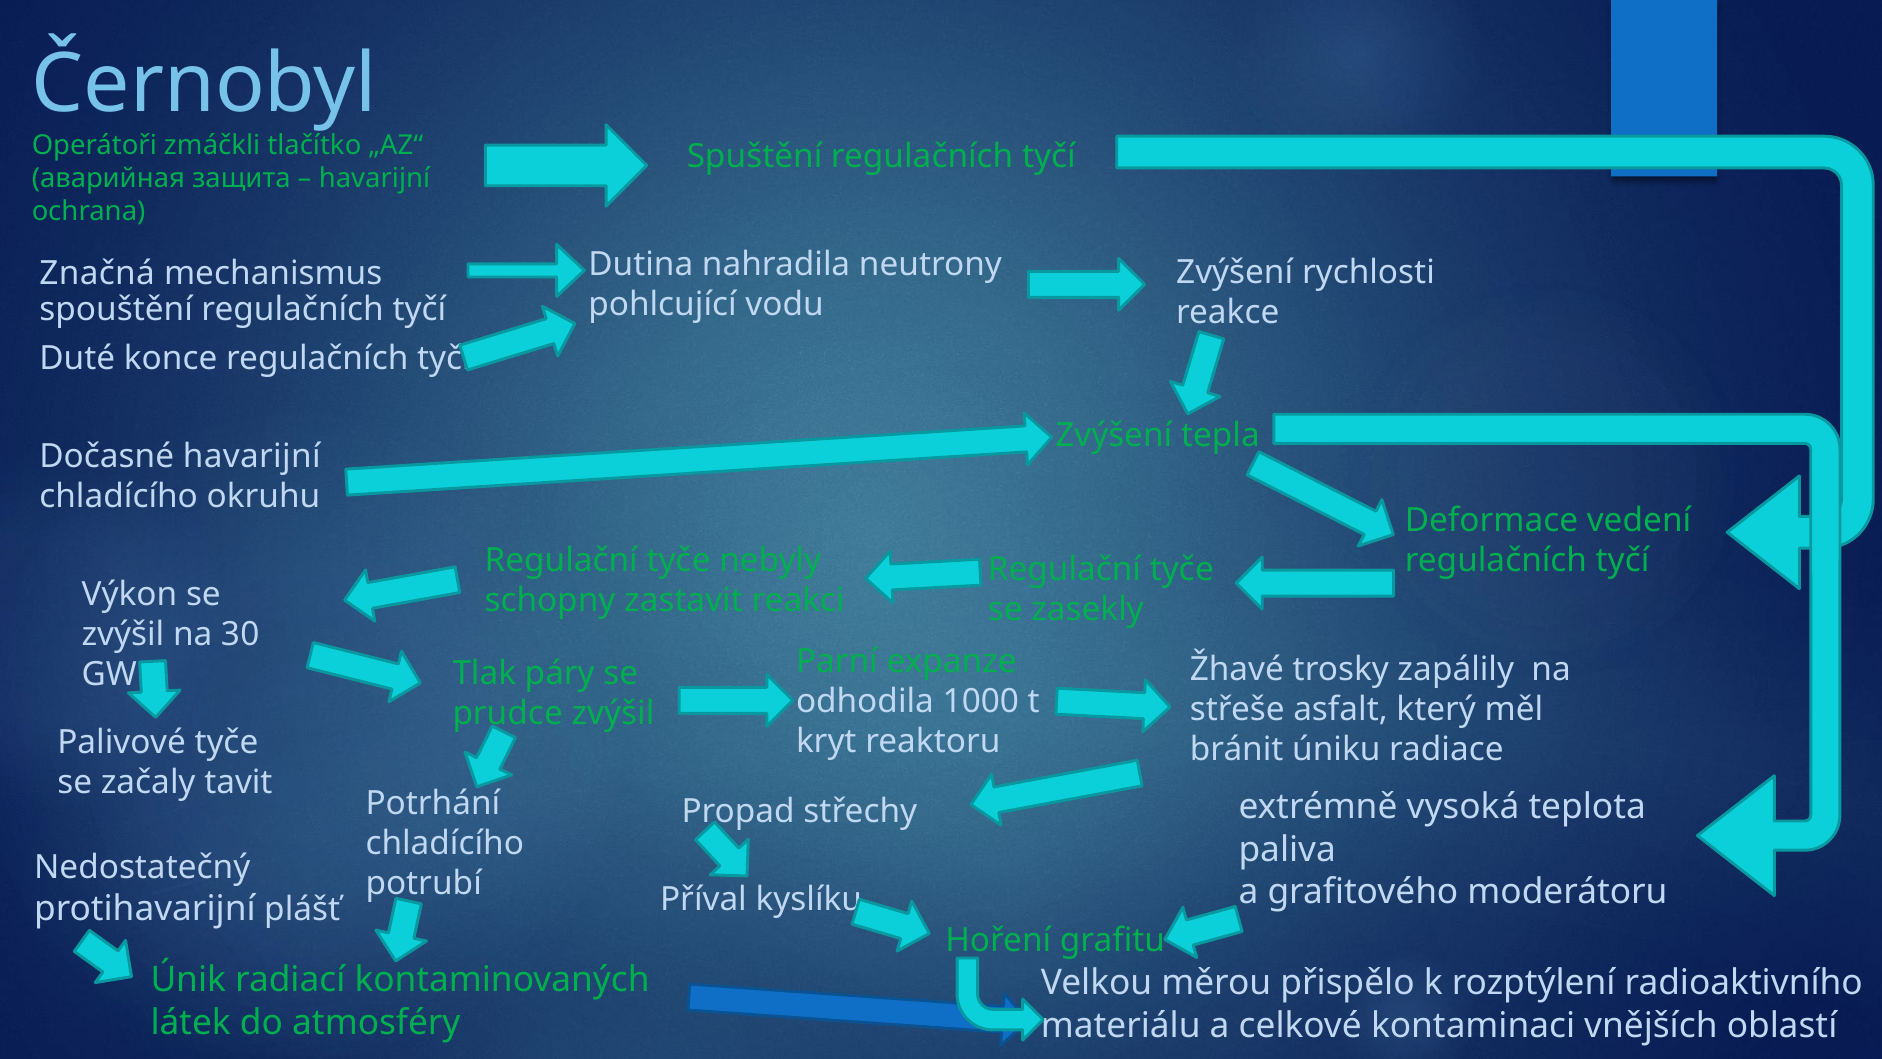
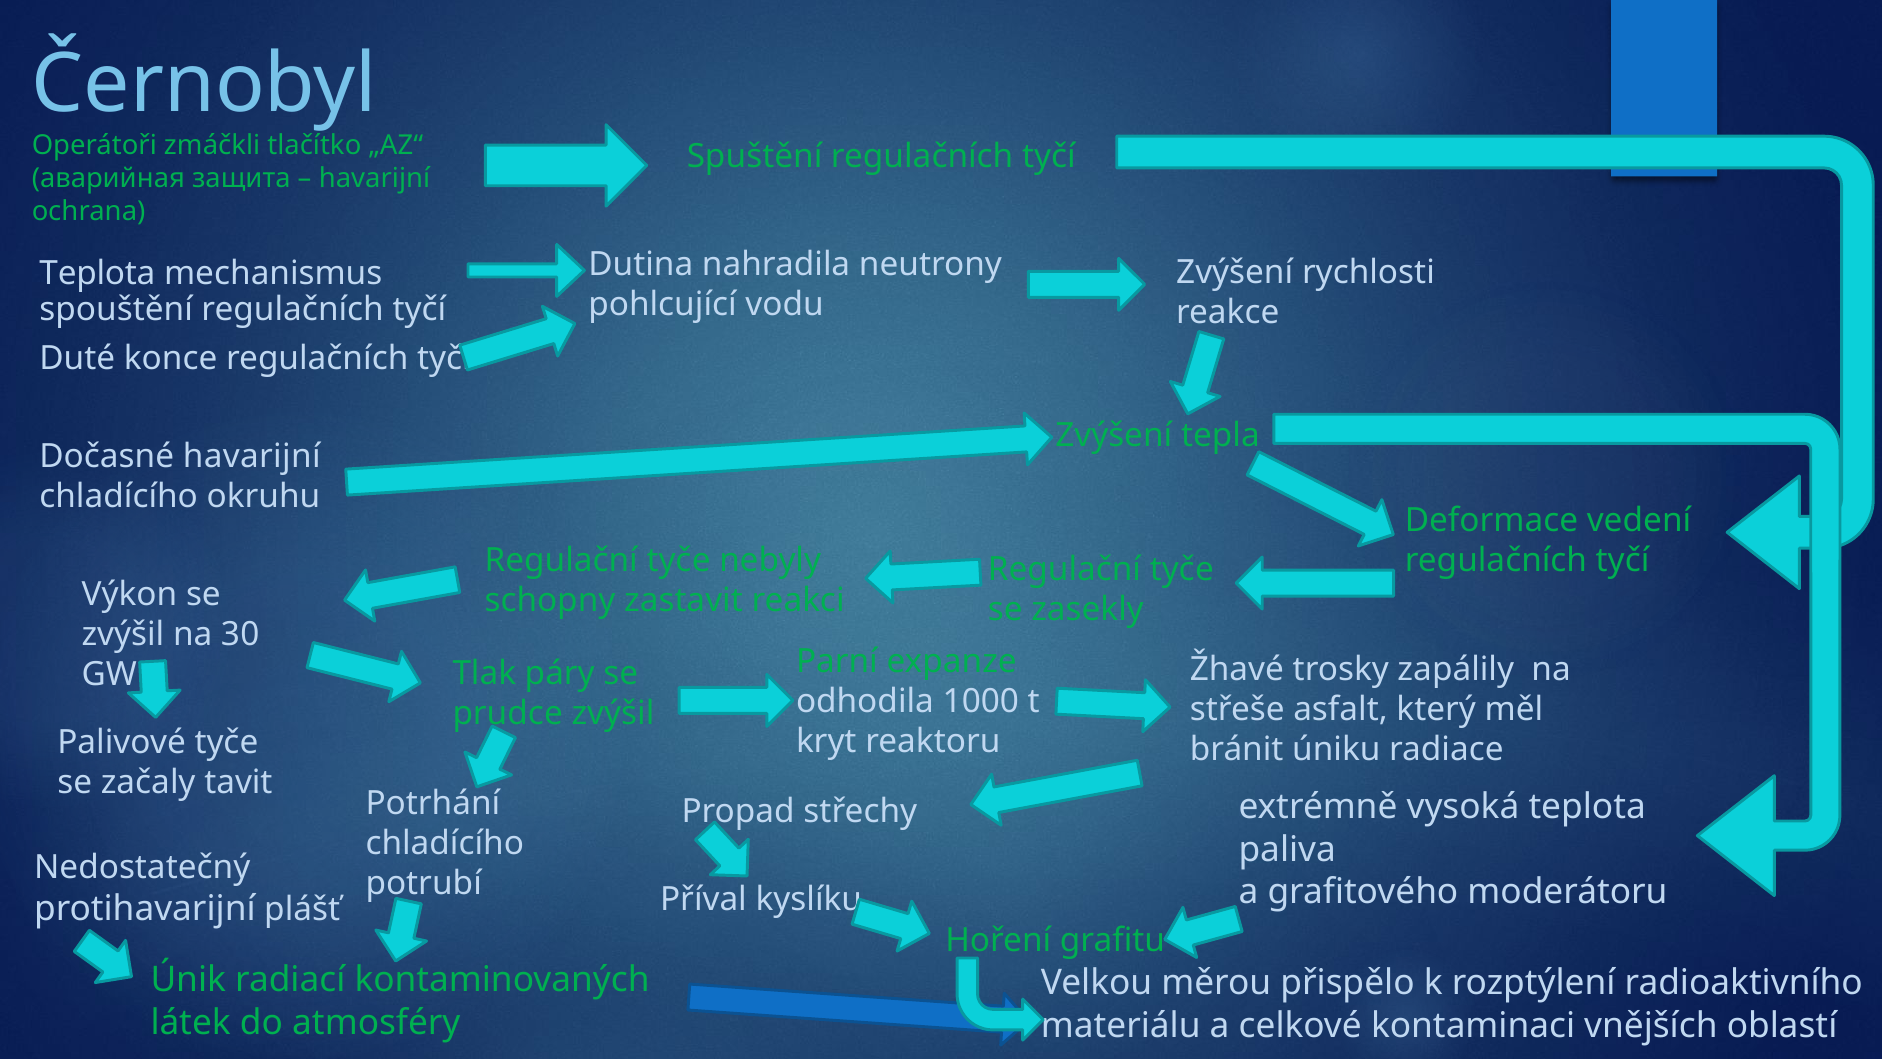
Značná: Značná -> Teplota (97, 273)
